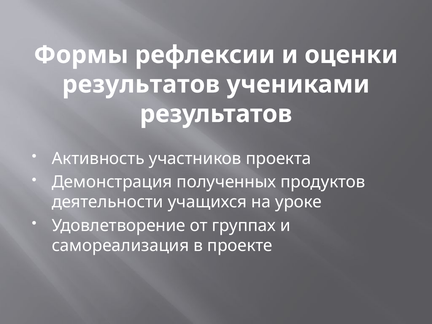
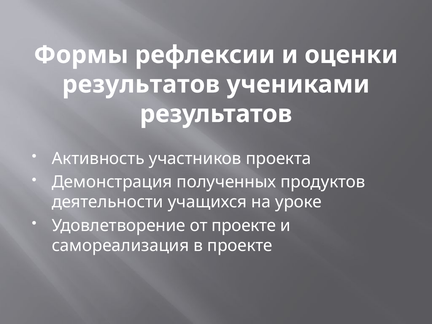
от группах: группах -> проекте (244, 226)
